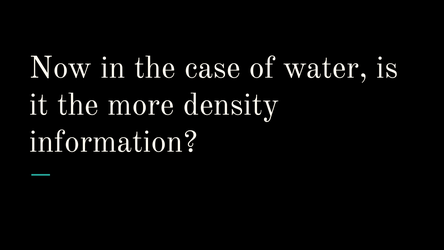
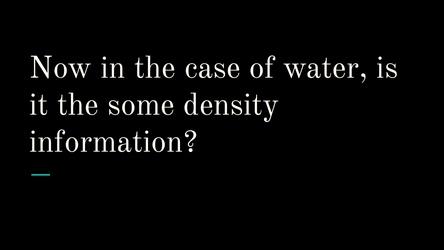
more: more -> some (141, 104)
